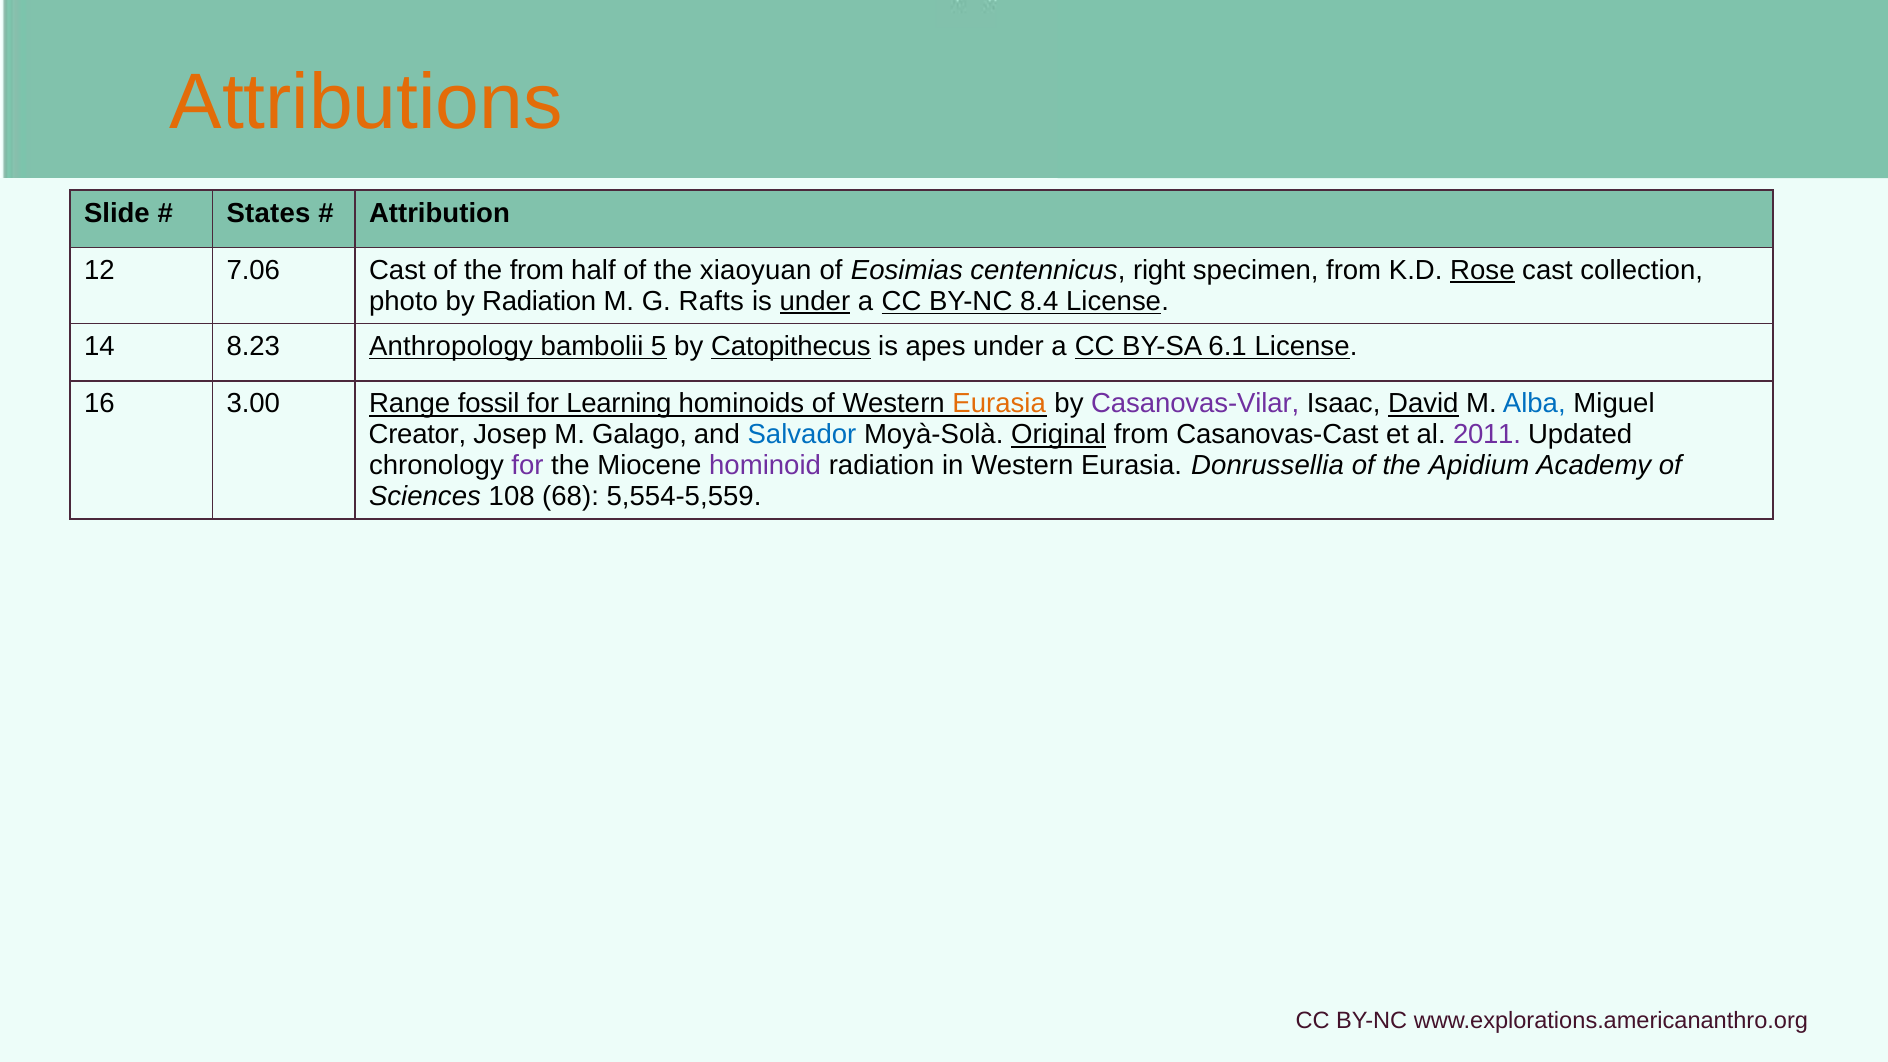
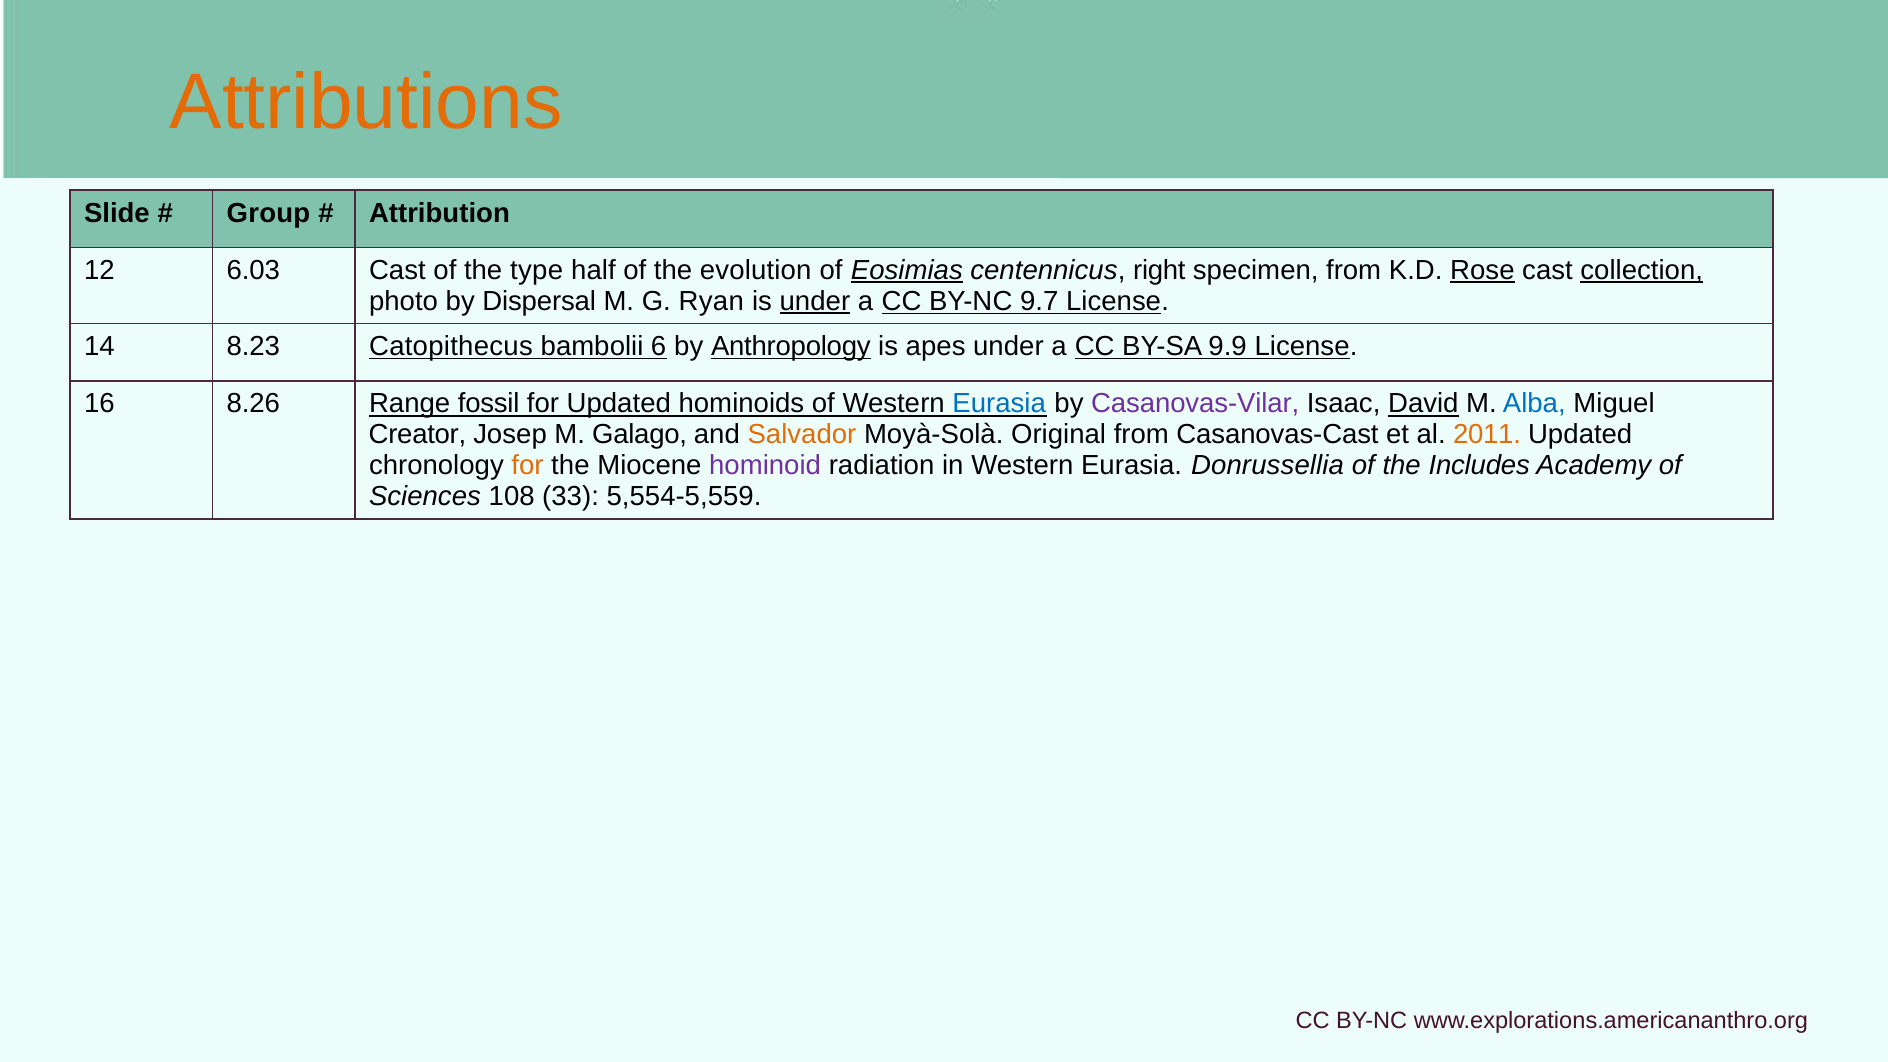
States: States -> Group (268, 213)
7.06: 7.06 -> 6.03 (253, 270)
the from: from -> type (537, 270)
xiaoyuan: xiaoyuan -> evolution (756, 270)
Eosimias underline: none -> present (907, 270)
collection underline: none -> present (1642, 270)
by Radiation: Radiation -> Dispersal (539, 301)
Rafts: Rafts -> Ryan (711, 301)
8.4: 8.4 -> 9.7 (1039, 301)
Anthropology: Anthropology -> Catopithecus (451, 346)
5: 5 -> 6 (659, 346)
Catopithecus: Catopithecus -> Anthropology (791, 346)
6.1: 6.1 -> 9.9 (1228, 346)
3.00: 3.00 -> 8.26 (253, 404)
for Learning: Learning -> Updated (619, 404)
Eurasia colour: orange -> blue (999, 404)
Salvador colour: blue -> orange (802, 435)
Original underline: present -> none (1059, 435)
2011 colour: purple -> orange (1487, 435)
for colour: purple -> orange (528, 466)
Apidium: Apidium -> Includes (1479, 466)
68: 68 -> 33 (571, 497)
